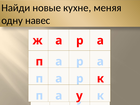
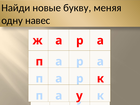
кухне: кухне -> букву (77, 8)
